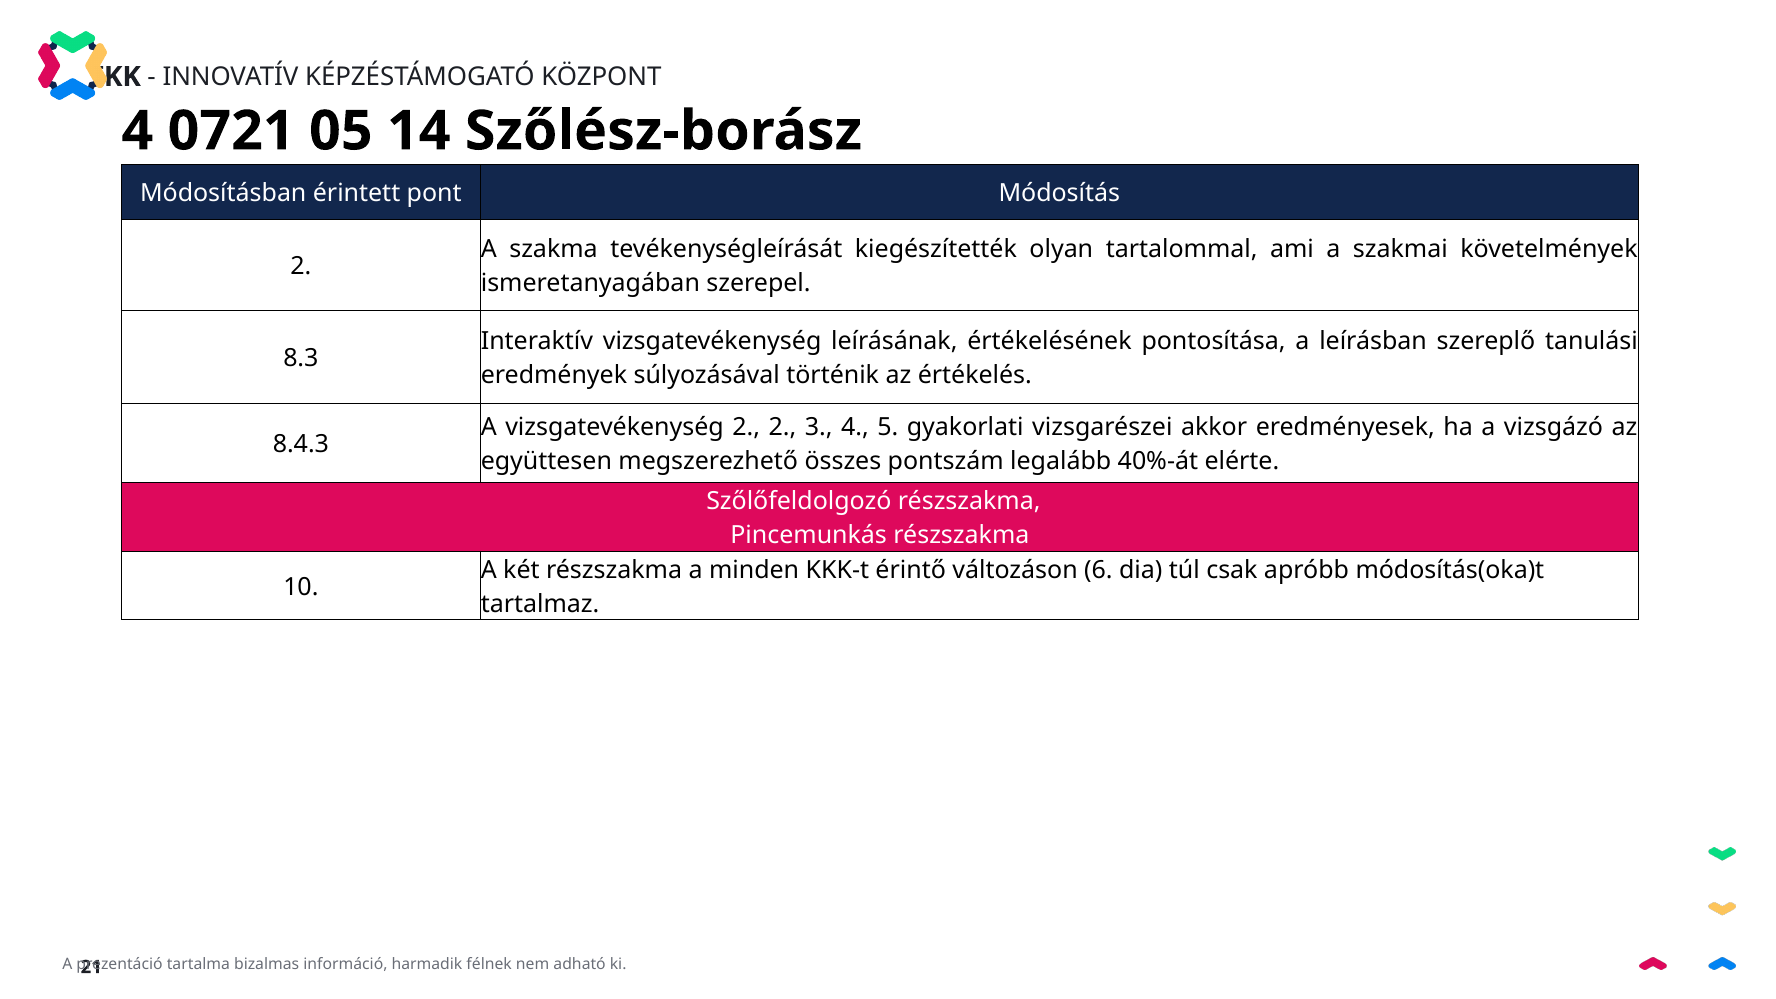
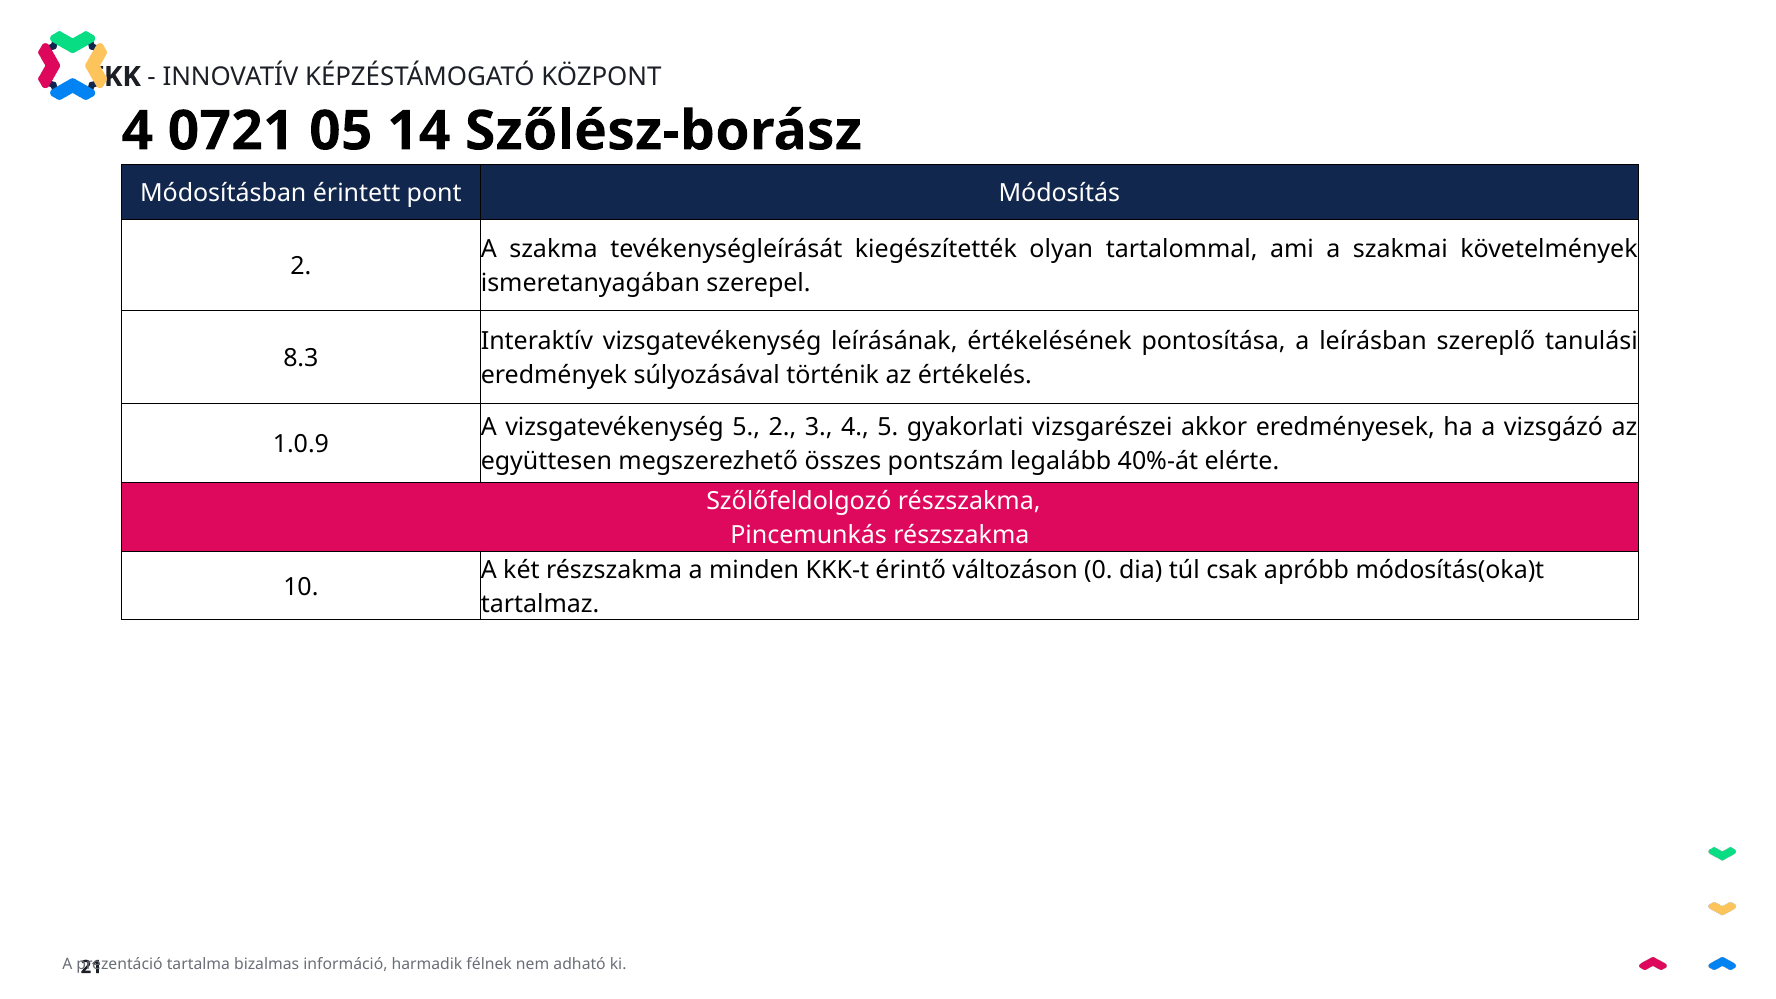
vizsgatevékenység 2: 2 -> 5 (746, 427)
8.4.3: 8.4.3 -> 1.0.9 (301, 444)
6: 6 -> 0 (1098, 570)
